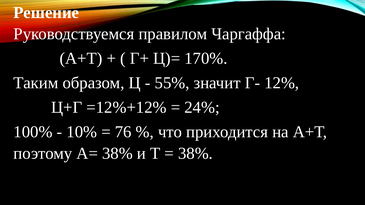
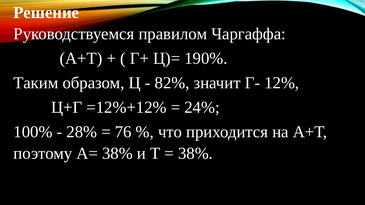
170%: 170% -> 190% (206, 59)
55%: 55% -> 82% (172, 83)
10%: 10% -> 28% (82, 132)
